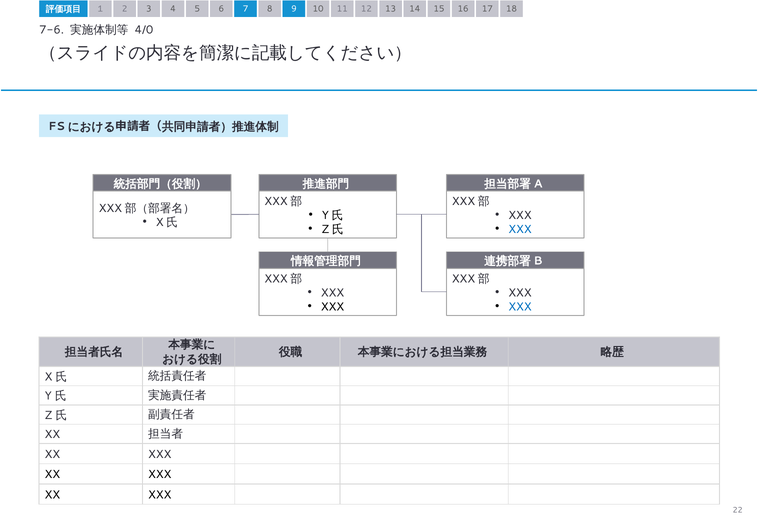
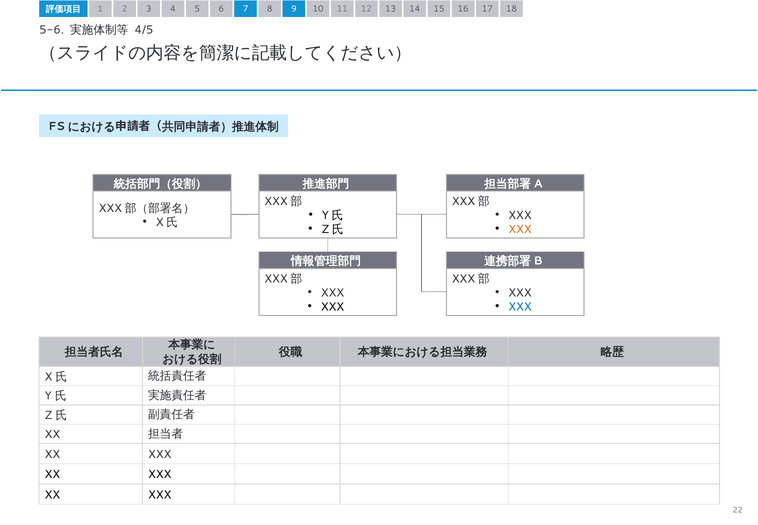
7-6: 7-6 -> 5-6 (52, 30)
4/0: 4/0 -> 4/5 (144, 30)
XXX colour: blue -> orange (520, 229)
